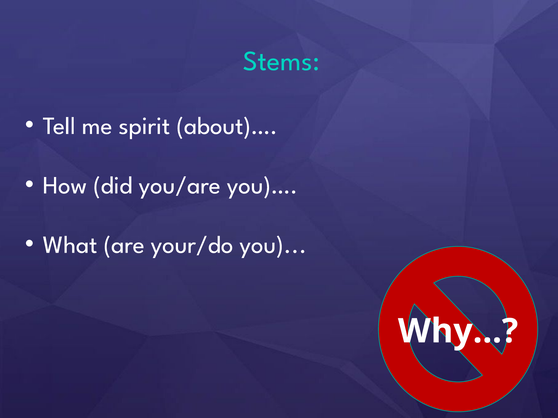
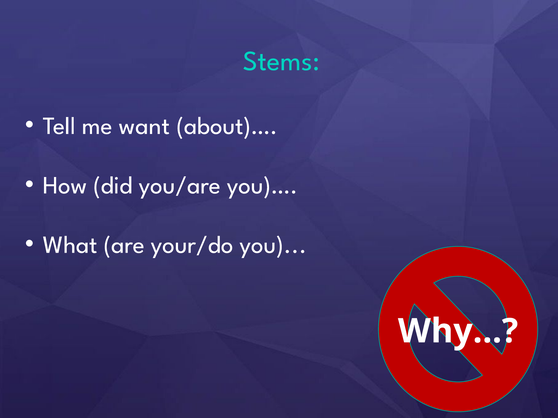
spirit: spirit -> want (144, 126)
